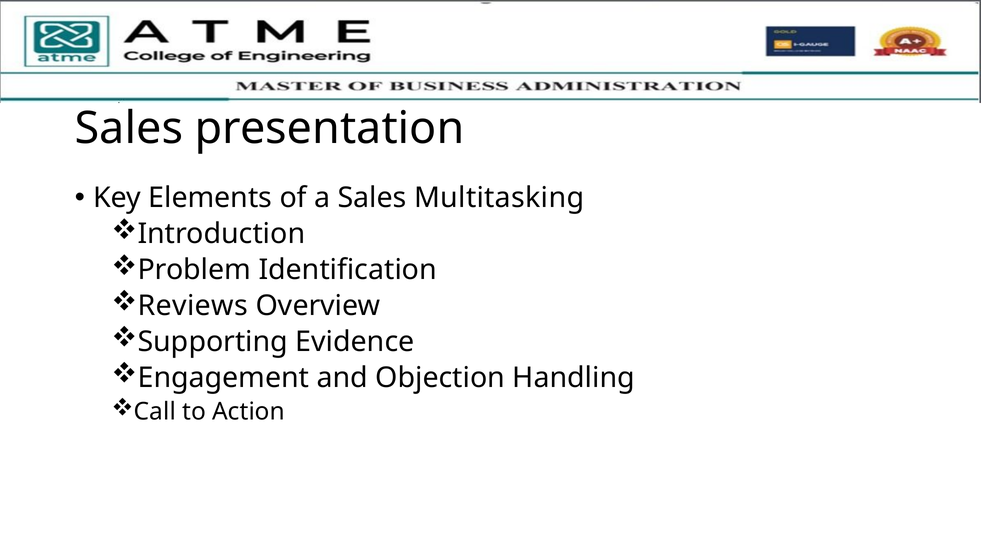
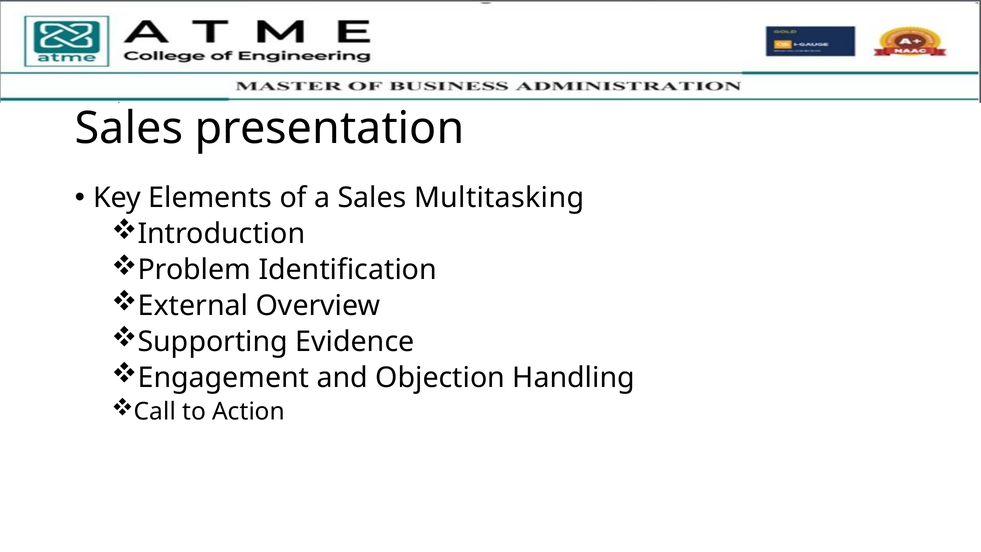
Reviews: Reviews -> External (193, 306)
